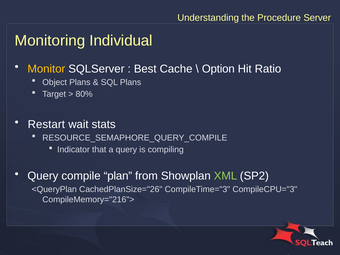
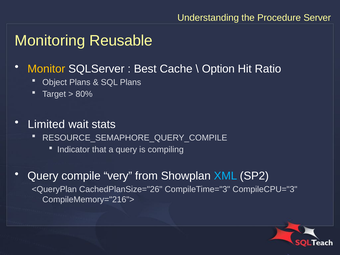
Individual: Individual -> Reusable (121, 41)
Restart: Restart -> Limited (46, 124)
plan: plan -> very (118, 176)
XML colour: light green -> light blue (226, 176)
